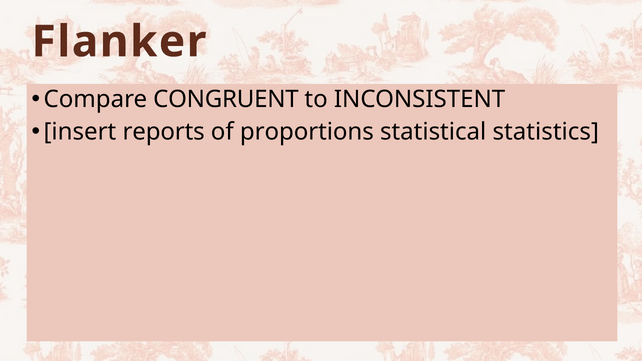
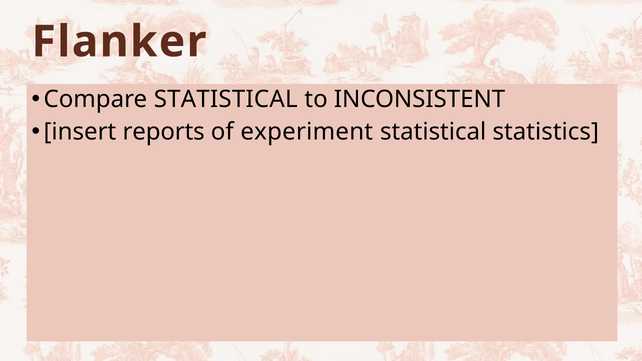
Compare CONGRUENT: CONGRUENT -> STATISTICAL (226, 99)
proportions: proportions -> experiment (307, 132)
